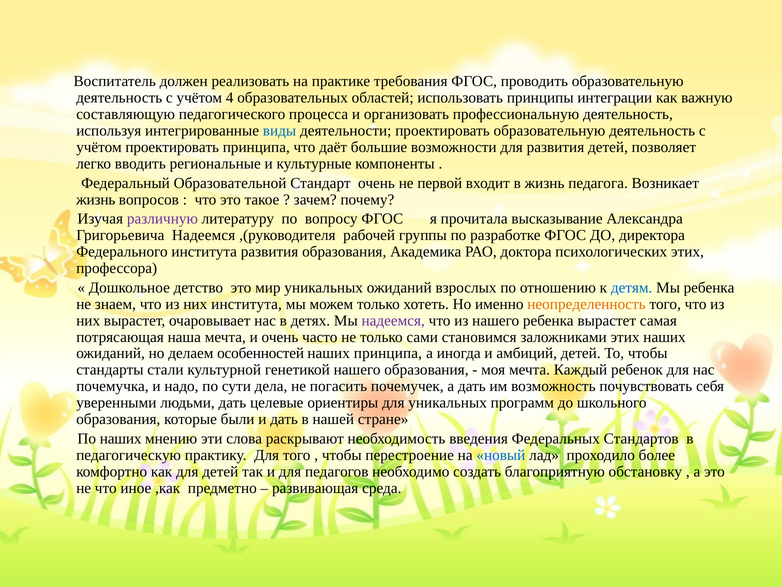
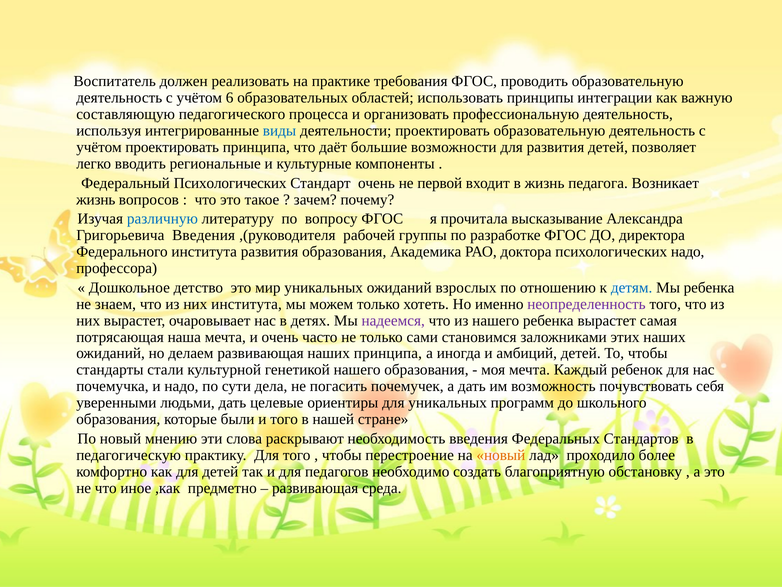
4: 4 -> 6 (230, 98)
Федеральный Образовательной: Образовательной -> Психологических (230, 183)
различную colour: purple -> blue (162, 219)
Григорьевича Надеемся: Надеемся -> Введения (204, 235)
психологических этих: этих -> надо (688, 252)
неопределенность colour: orange -> purple (586, 304)
делаем особенностей: особенностей -> развивающая (261, 353)
и дать: дать -> того (284, 419)
По наших: наших -> новый (121, 438)
новый colour: blue -> orange (501, 455)
